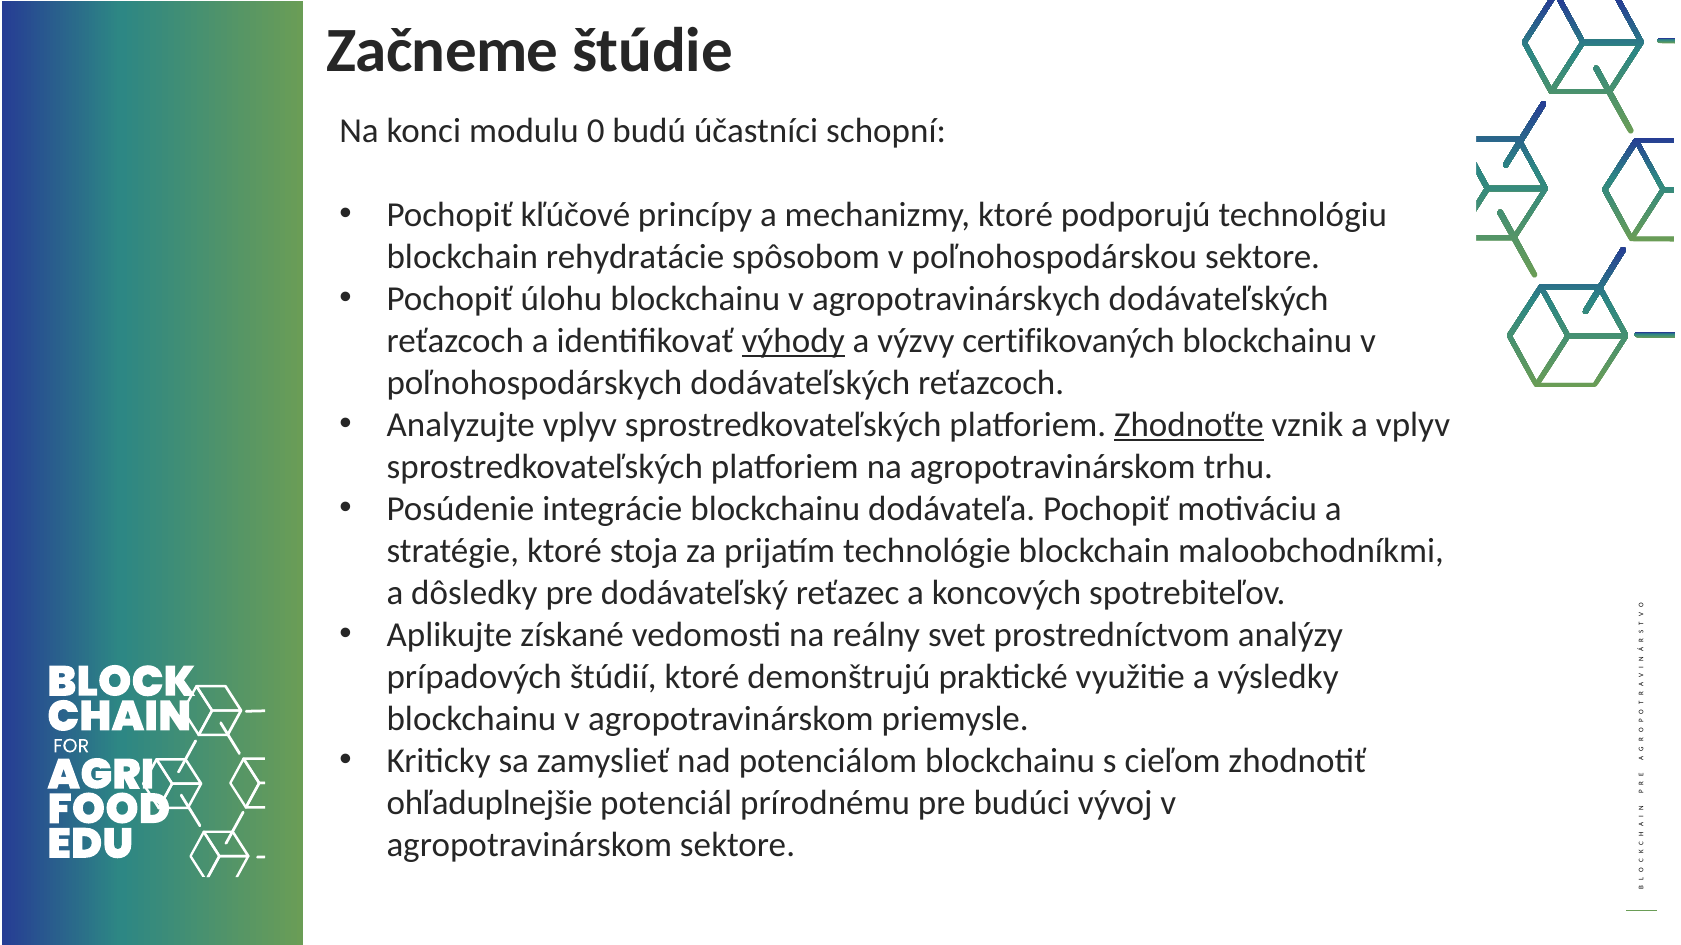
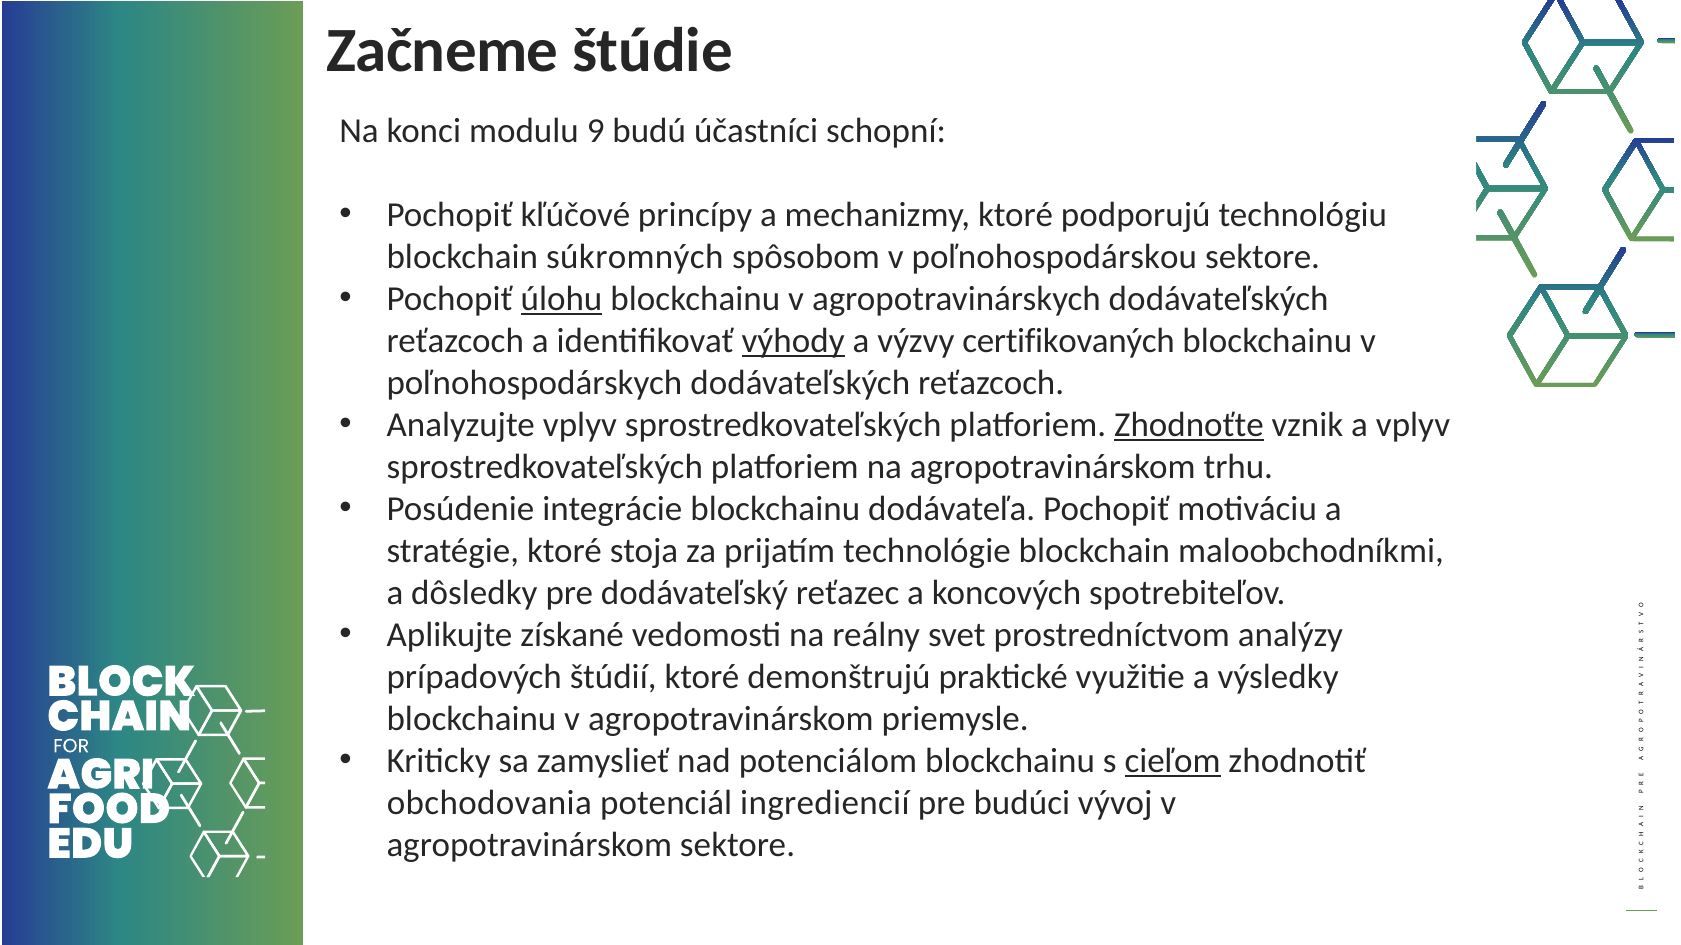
0: 0 -> 9 (596, 131)
rehydratácie: rehydratácie -> súkromných (635, 257)
úlohu underline: none -> present (562, 299)
cieľom underline: none -> present (1173, 762)
ohľaduplnejšie: ohľaduplnejšie -> obchodovania (489, 804)
prírodnému: prírodnému -> ingrediencií (825, 804)
